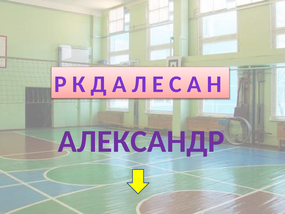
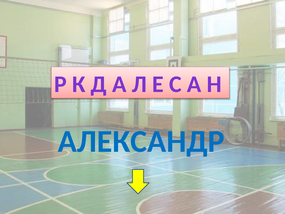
АЛЕКСАНДР colour: purple -> blue (141, 141)
